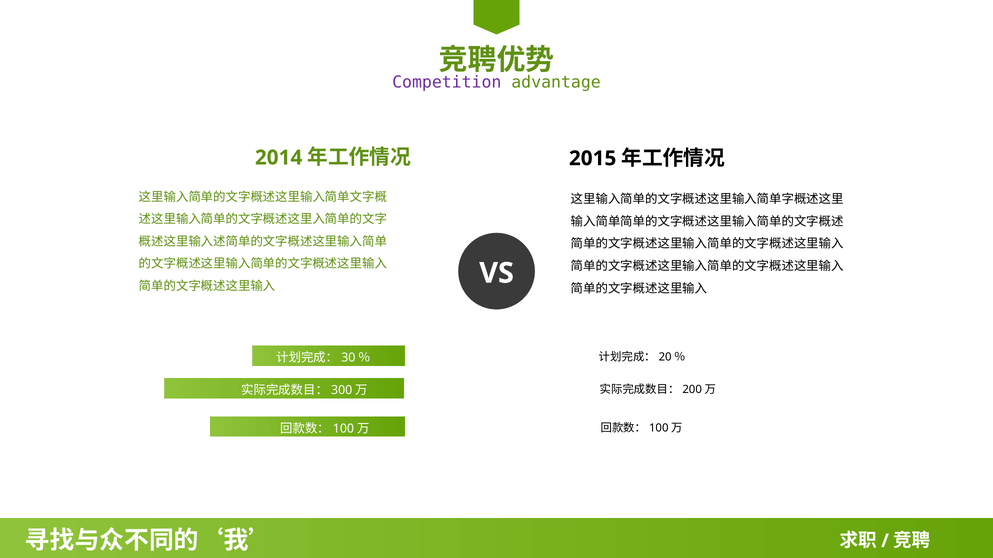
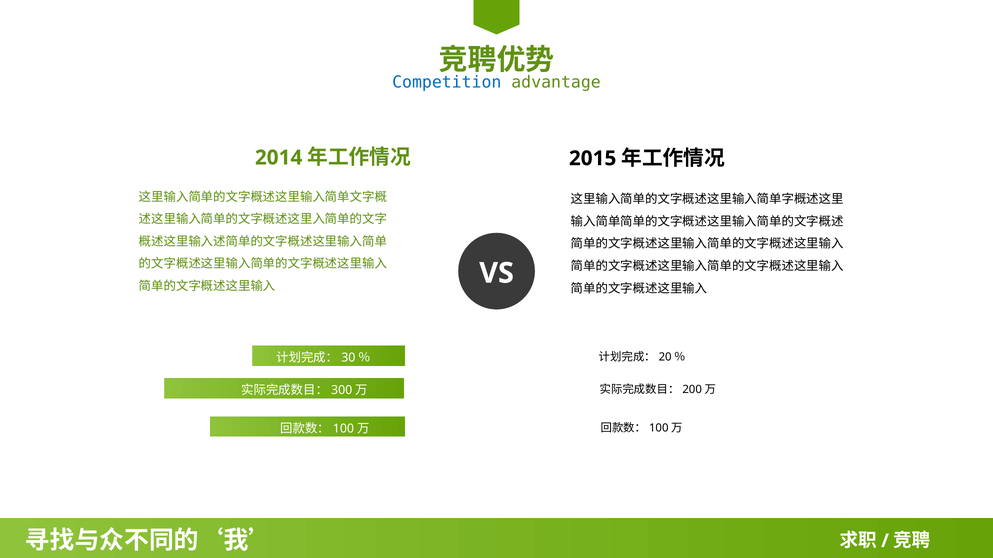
Competition colour: purple -> blue (447, 83)
